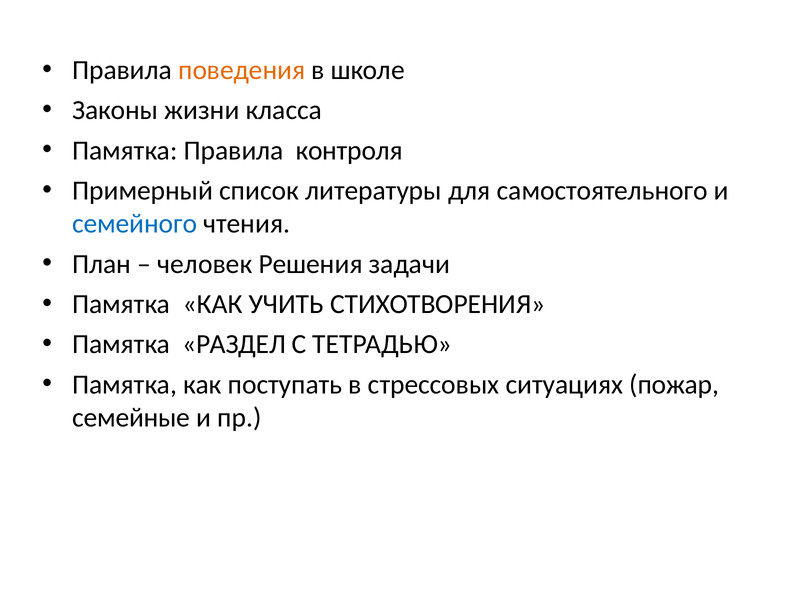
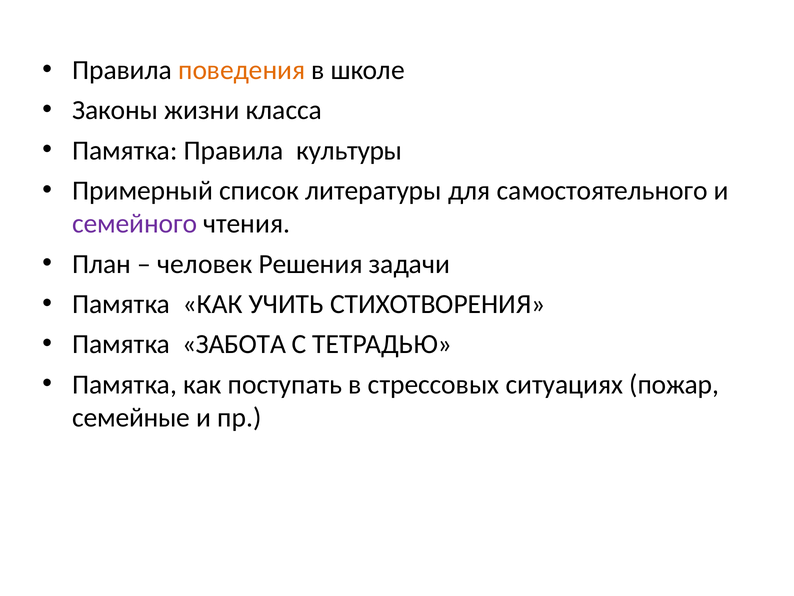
контроля: контроля -> культуры (349, 150)
семейного colour: blue -> purple (135, 224)
РАЗДЕЛ: РАЗДЕЛ -> ЗАБОТА (234, 344)
